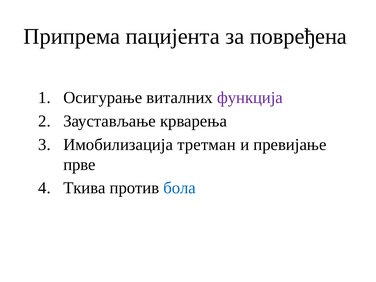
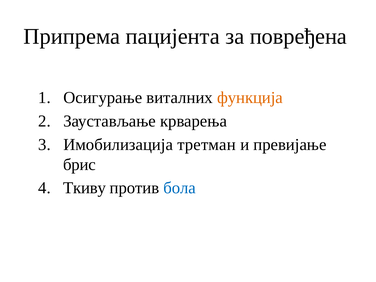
функција colour: purple -> orange (250, 98)
прве: прве -> брис (79, 165)
Ткива: Ткива -> Ткиву (84, 188)
